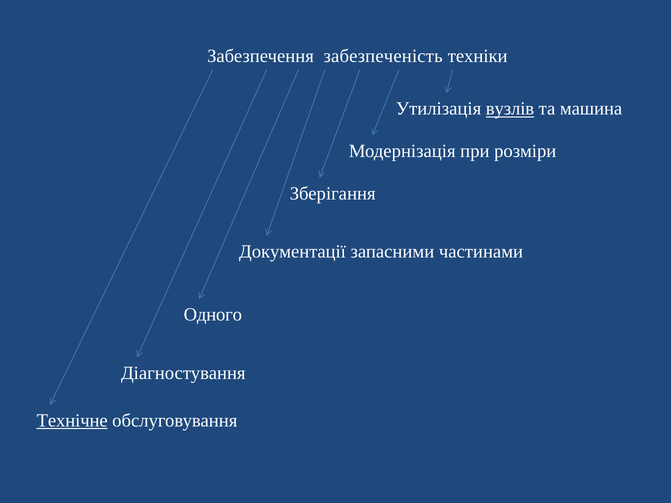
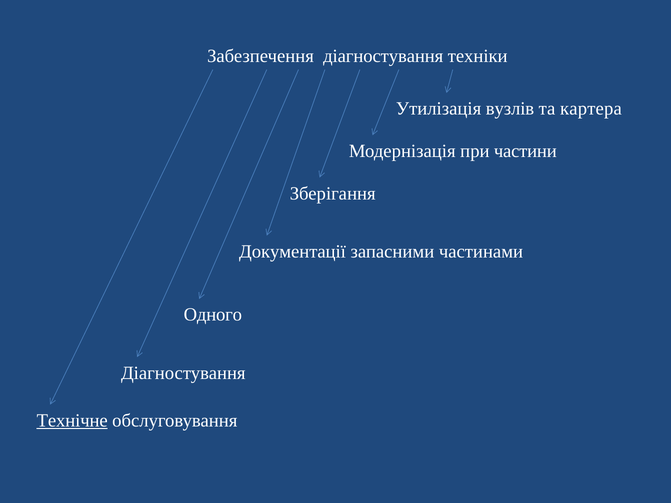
Забезпечення забезпеченість: забезпеченість -> діагностування (383, 56)
вузлів underline: present -> none (510, 109)
машина: машина -> картера (591, 109)
розміри: розміри -> частини (525, 151)
